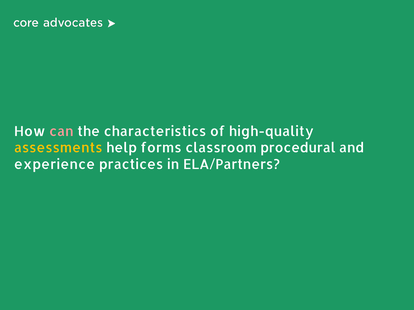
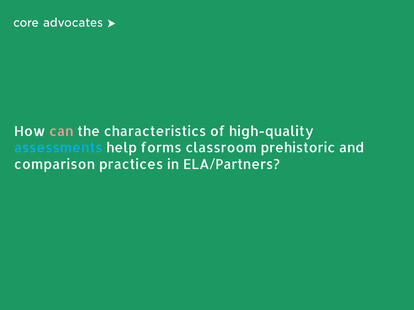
assessments colour: yellow -> light blue (58, 148)
procedural: procedural -> prehistoric (298, 148)
experience: experience -> comparison (55, 165)
